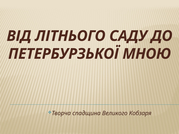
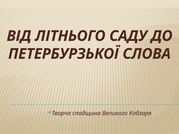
МНОЮ: МНОЮ -> СЛОВА (147, 54)
